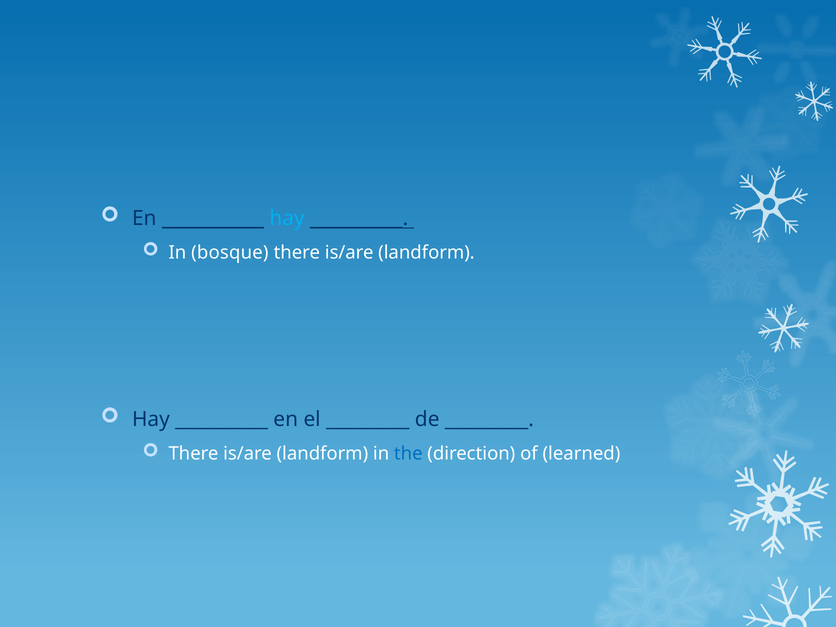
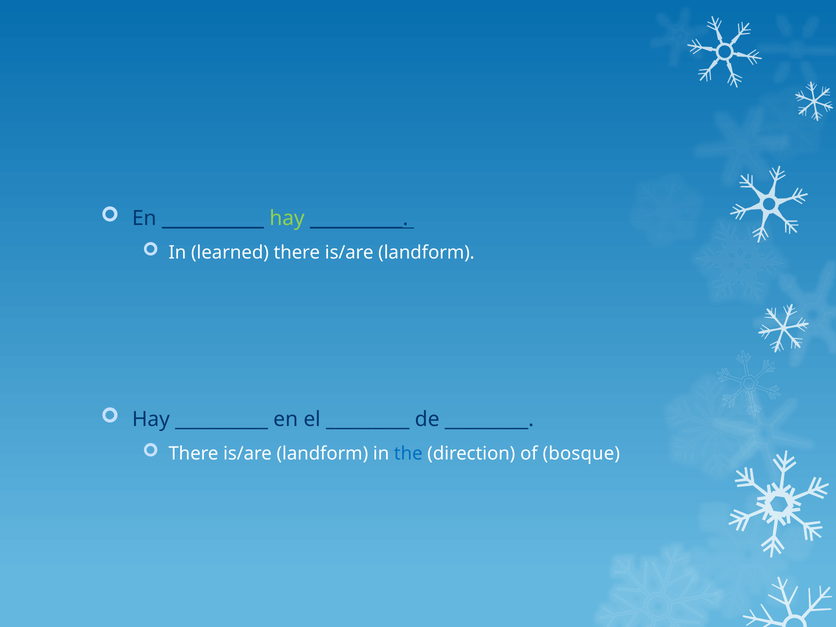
hay colour: light blue -> light green (287, 218)
bosque: bosque -> learned (230, 253)
learned: learned -> bosque (581, 454)
